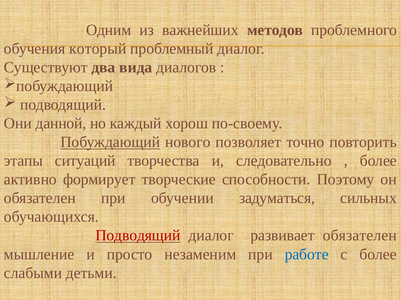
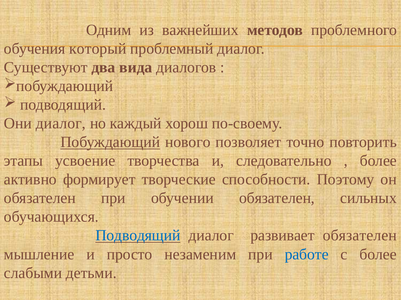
Они данной: данной -> диалог (61, 124)
ситуаций: ситуаций -> усвоение (85, 161)
обучении задуматься: задуматься -> обязателен (277, 199)
Подводящий colour: red -> blue (138, 236)
